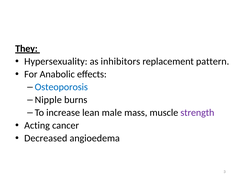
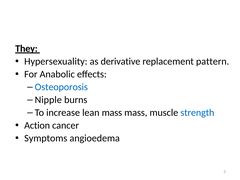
inhibitors: inhibitors -> derivative (120, 61)
lean male: male -> mass (112, 113)
strength colour: purple -> blue (197, 113)
Acting: Acting -> Action (37, 125)
Decreased: Decreased -> Symptoms (46, 138)
